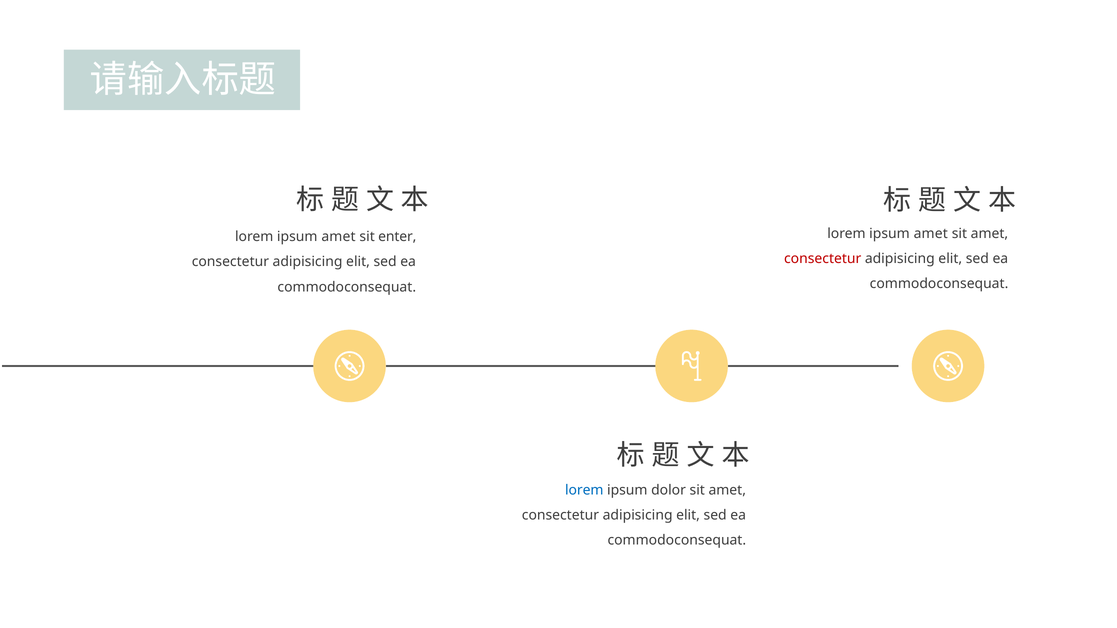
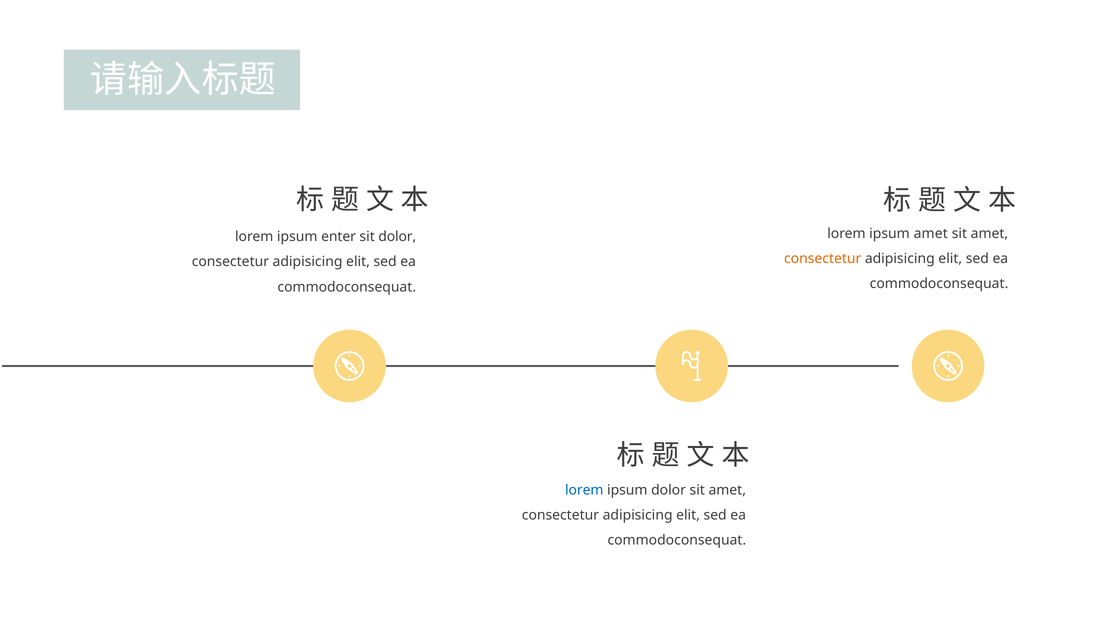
amet: amet -> enter (339, 237)
sit enter: enter -> dolor (397, 237)
consectetur colour: red -> orange (823, 259)
